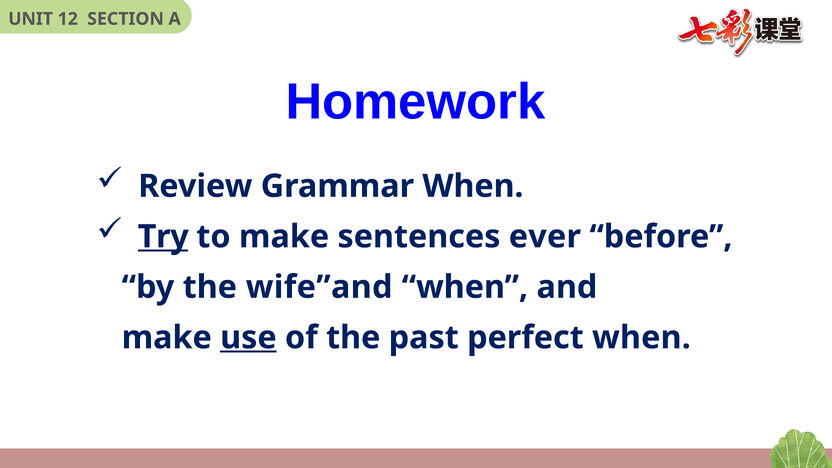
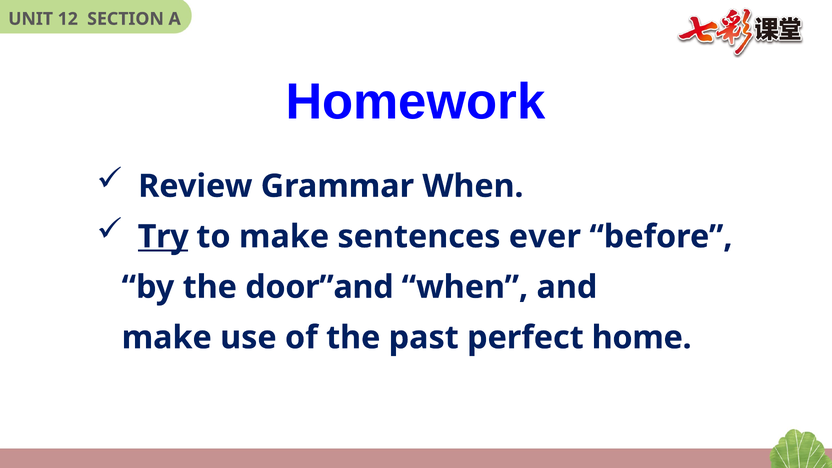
wife”and: wife”and -> door”and (319, 287)
use underline: present -> none (248, 338)
perfect when: when -> home (642, 338)
